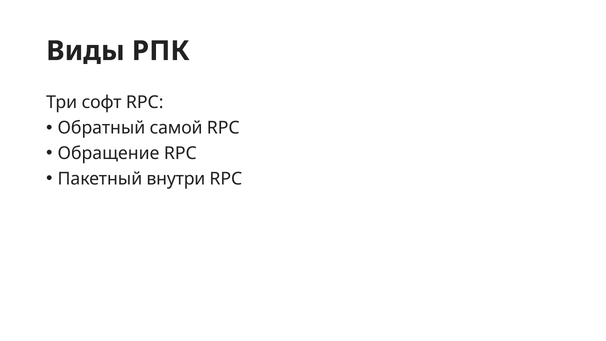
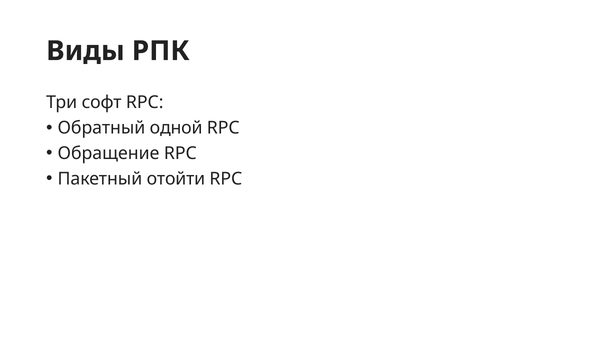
самой: самой -> одной (176, 128)
внутри: внутри -> отойти (176, 179)
